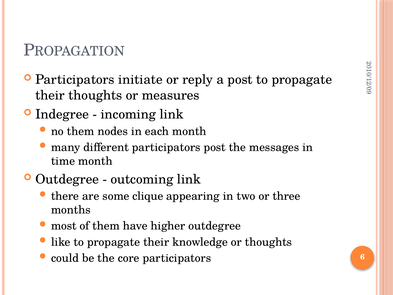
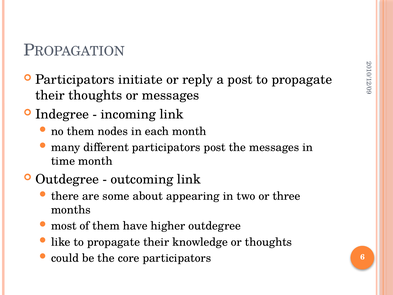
or measures: measures -> messages (171, 95)
clique: clique -> about (148, 196)
